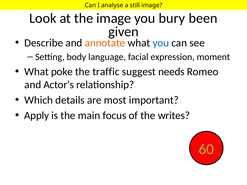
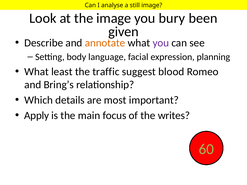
you colour: blue -> purple (161, 43)
moment: moment -> planning (213, 57)
poke: poke -> least (62, 72)
needs: needs -> blood (171, 72)
Actor’s: Actor’s -> Bring’s (59, 85)
